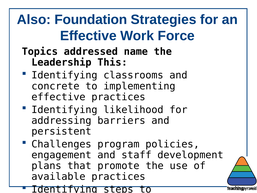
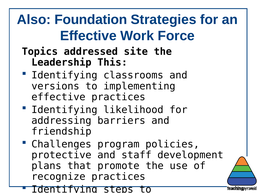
name: name -> site (136, 52)
concrete: concrete -> versions (56, 86)
persistent: persistent -> friendship (62, 131)
engagement: engagement -> protective (62, 155)
available: available -> recognize (59, 176)
